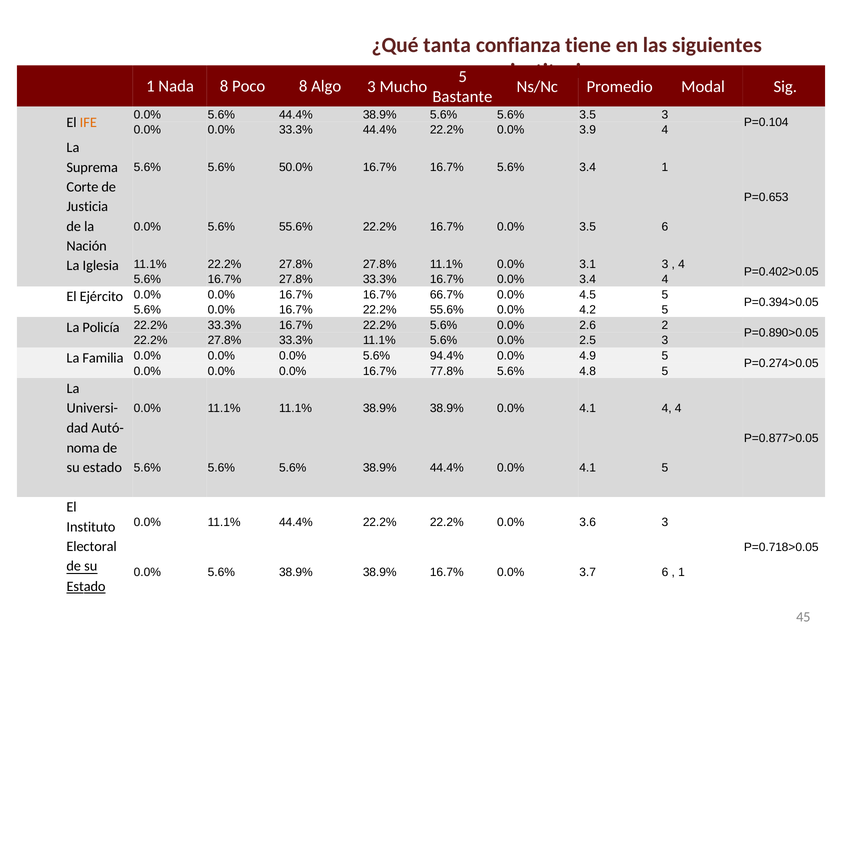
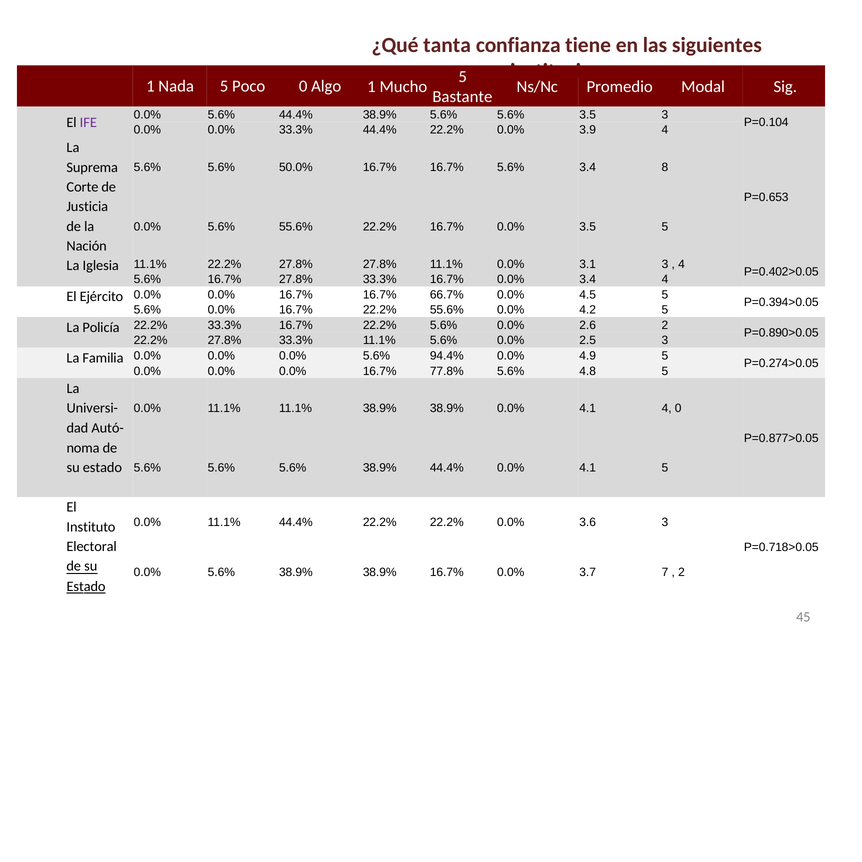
Nada 8: 8 -> 5 (224, 86)
Poco 8: 8 -> 0 (303, 86)
Algo 3: 3 -> 1 (371, 87)
IFE colour: orange -> purple (88, 123)
3.4 1: 1 -> 8 (665, 167)
3.5 6: 6 -> 5 (665, 227)
4.1 4 4: 4 -> 0 (678, 408)
3.7 6: 6 -> 7 (665, 572)
1: 1 -> 2 (681, 572)
